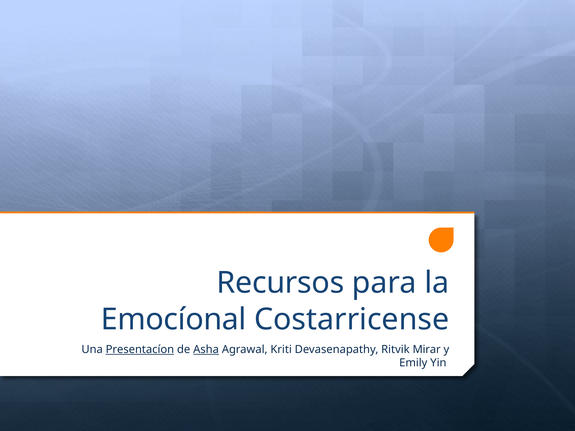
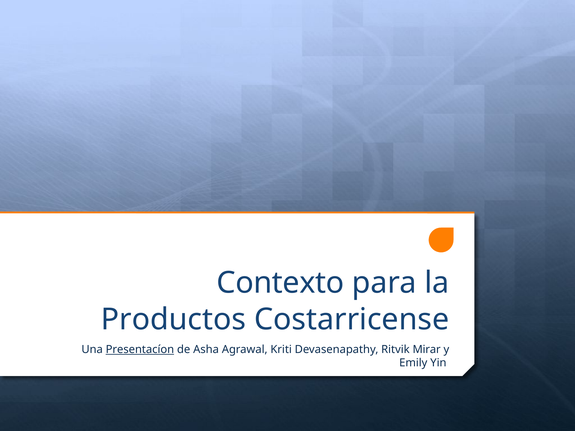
Recursos: Recursos -> Contexto (280, 283)
Emocíonal: Emocíonal -> Productos (173, 320)
Asha underline: present -> none (206, 350)
